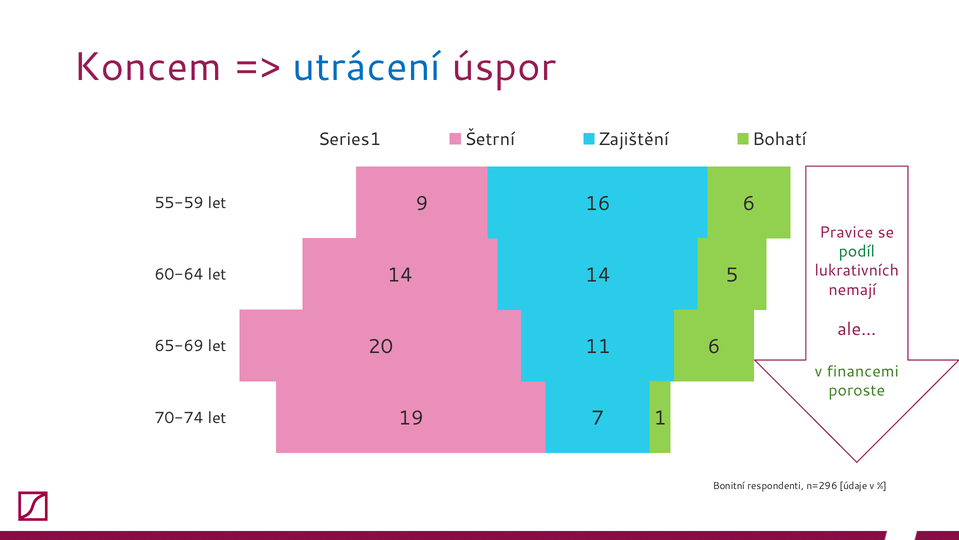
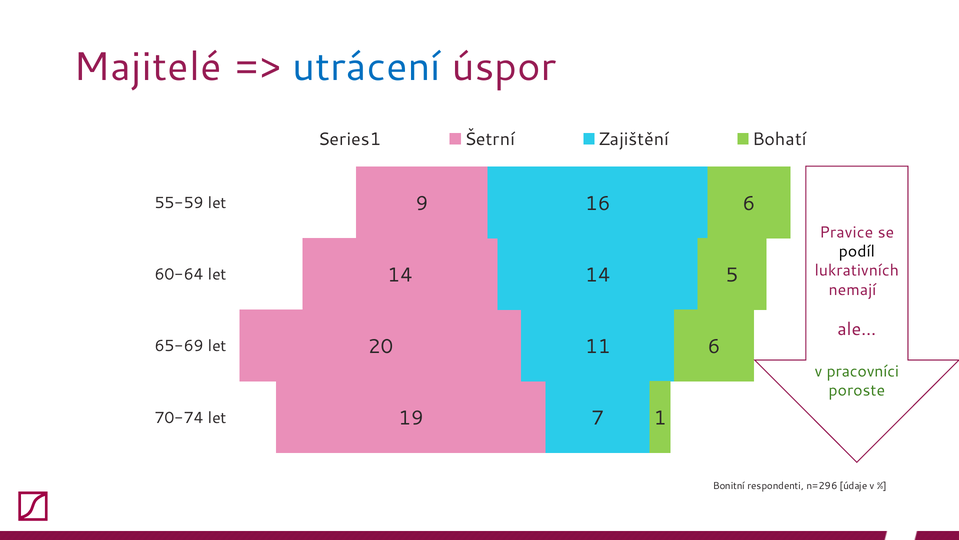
Koncem: Koncem -> Majitelé (148, 67)
podíl colour: green -> black (857, 251)
financemi: financemi -> pracovníci (863, 371)
